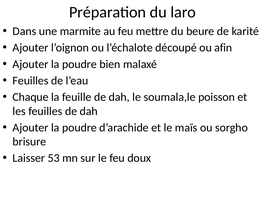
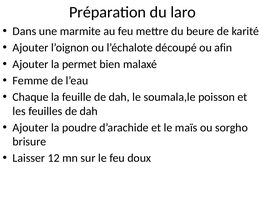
poudre: poudre -> permet (79, 64)
Feuilles: Feuilles -> Femme (31, 81)
53: 53 -> 12 (54, 159)
